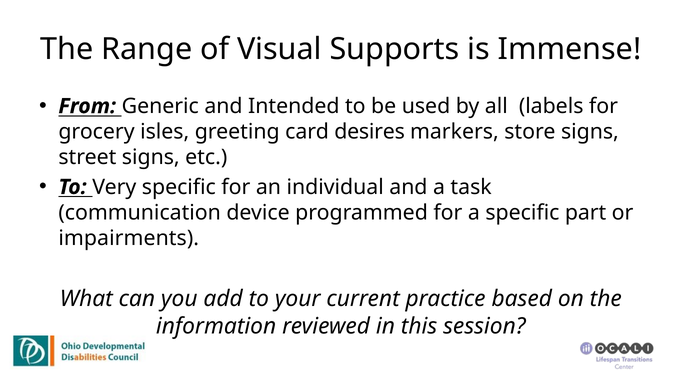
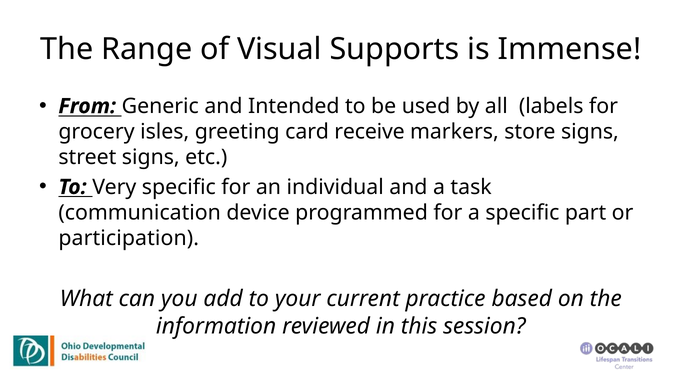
desires: desires -> receive (370, 132)
impairments: impairments -> participation (129, 238)
